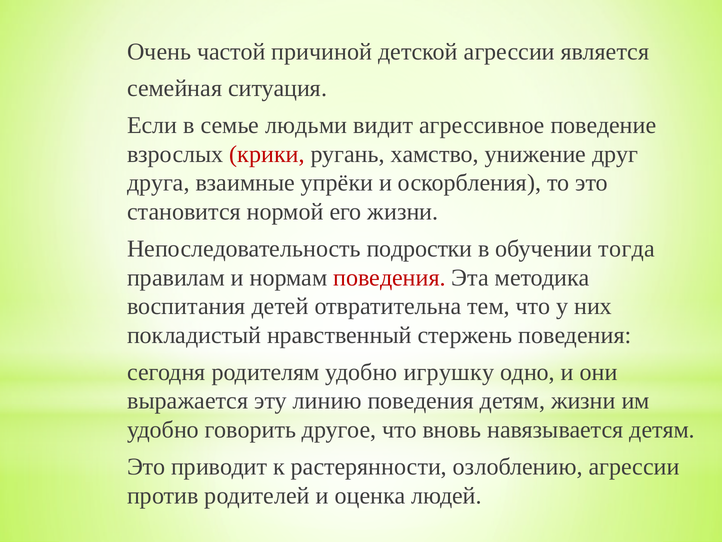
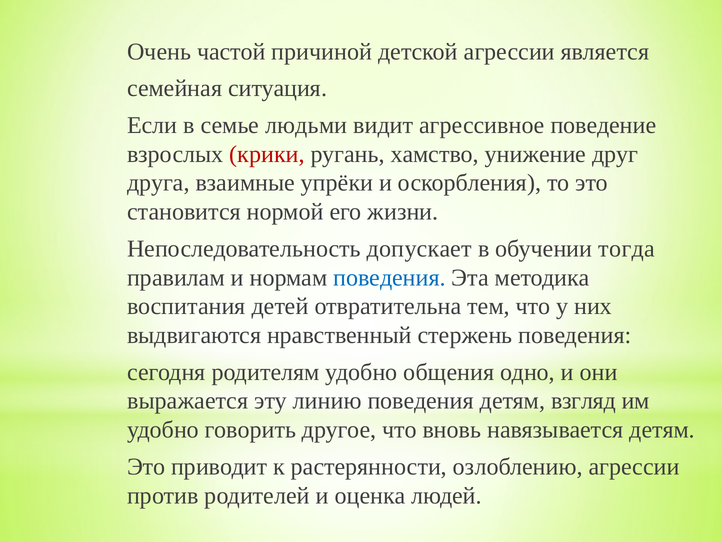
подростки: подростки -> допускает (419, 248)
поведения colour: red -> blue (389, 277)
покладистый: покладистый -> выдвигаются (194, 335)
игрушку: игрушку -> общения (449, 372)
детям жизни: жизни -> взгляд (583, 401)
